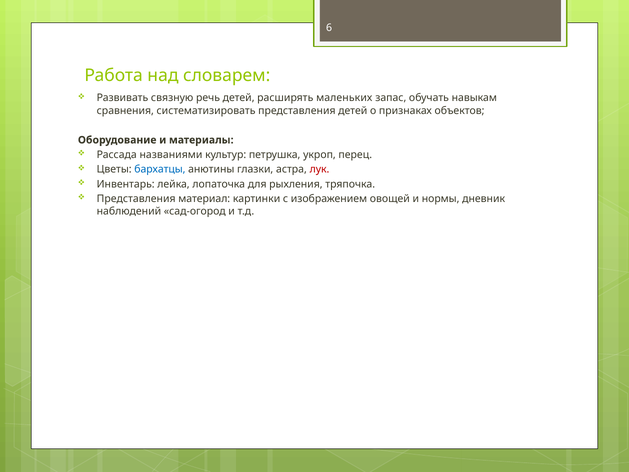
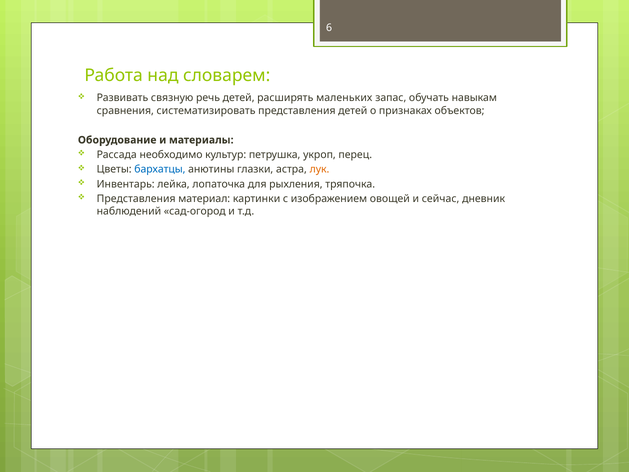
названиями: названиями -> необходимо (171, 155)
лук colour: red -> orange (320, 169)
нормы: нормы -> сейчас (441, 199)
